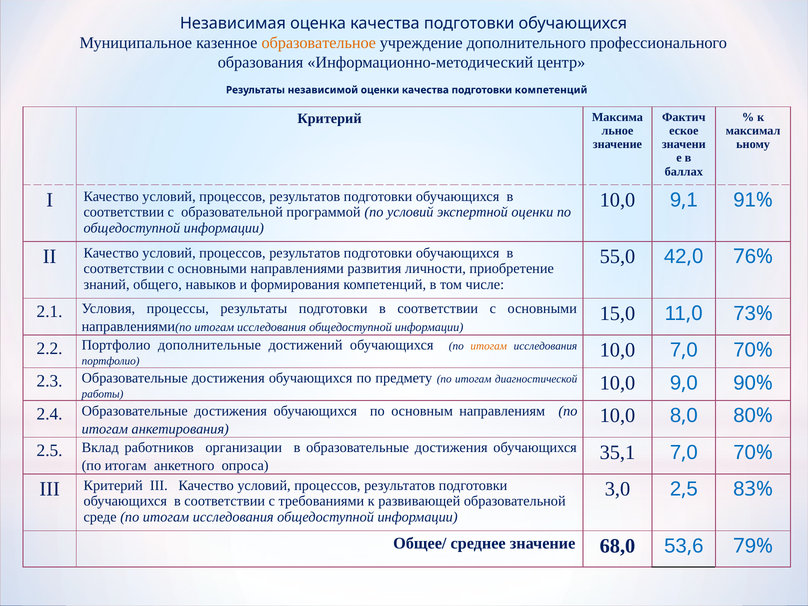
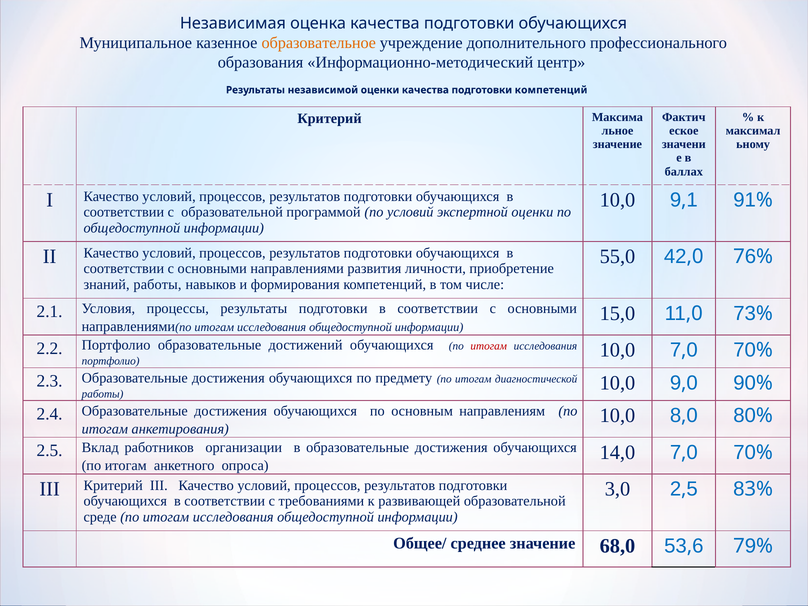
знаний общего: общего -> работы (157, 285)
Портфолио дополнительные: дополнительные -> образовательные (210, 345)
итогам colour: orange -> red (489, 346)
35,1: 35,1 -> 14,0 (617, 452)
